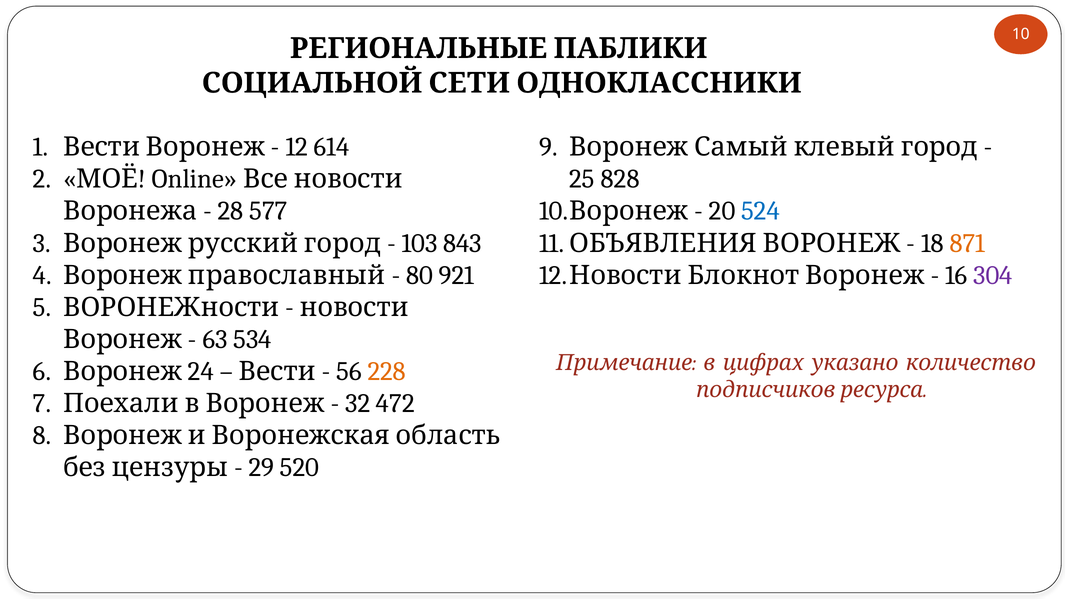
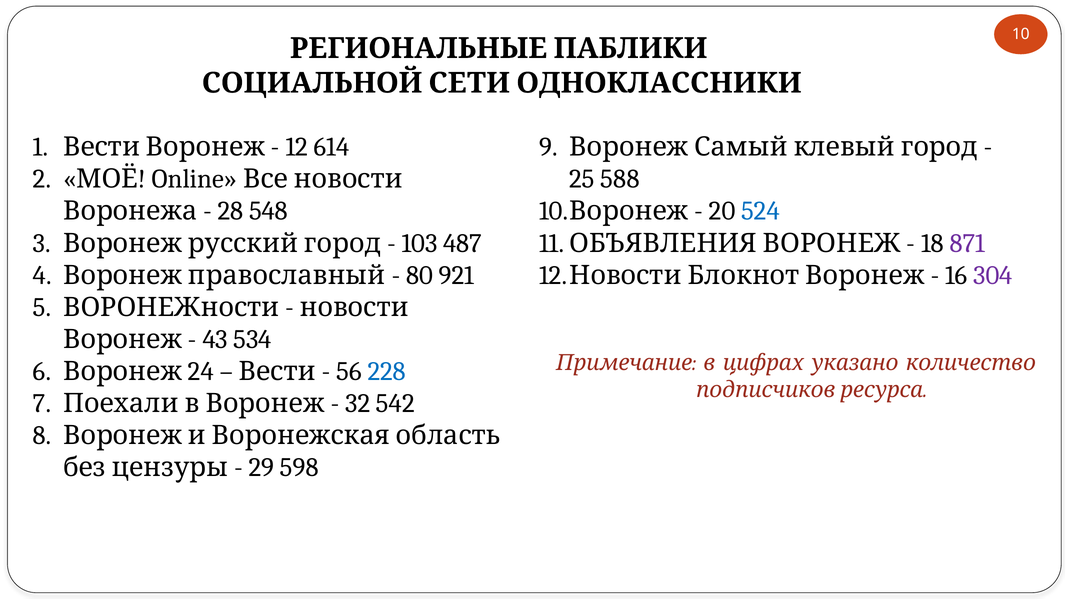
828: 828 -> 588 (620, 179)
577: 577 -> 548 (268, 211)
843: 843 -> 487 (463, 243)
871 colour: orange -> purple (967, 243)
63: 63 -> 43 (215, 340)
228 colour: orange -> blue (387, 372)
472: 472 -> 542 (395, 404)
520: 520 -> 598 (299, 468)
